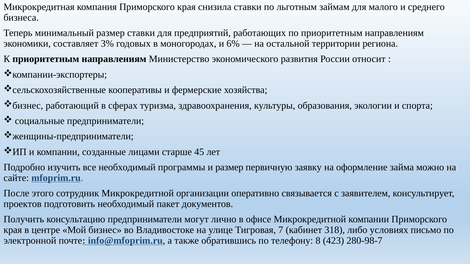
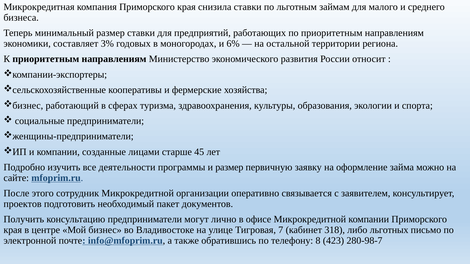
все необходимый: необходимый -> деятельности (127, 168)
условиях: условиях -> льготных (389, 230)
